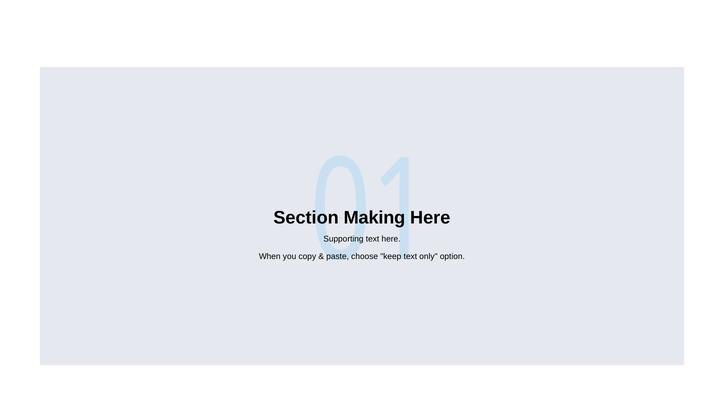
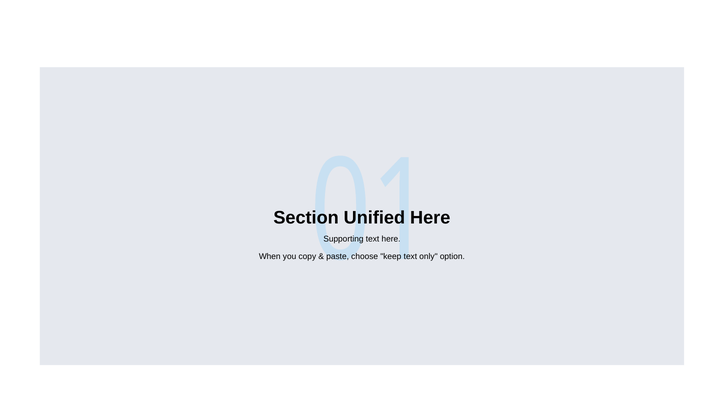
Making: Making -> Unified (374, 218)
